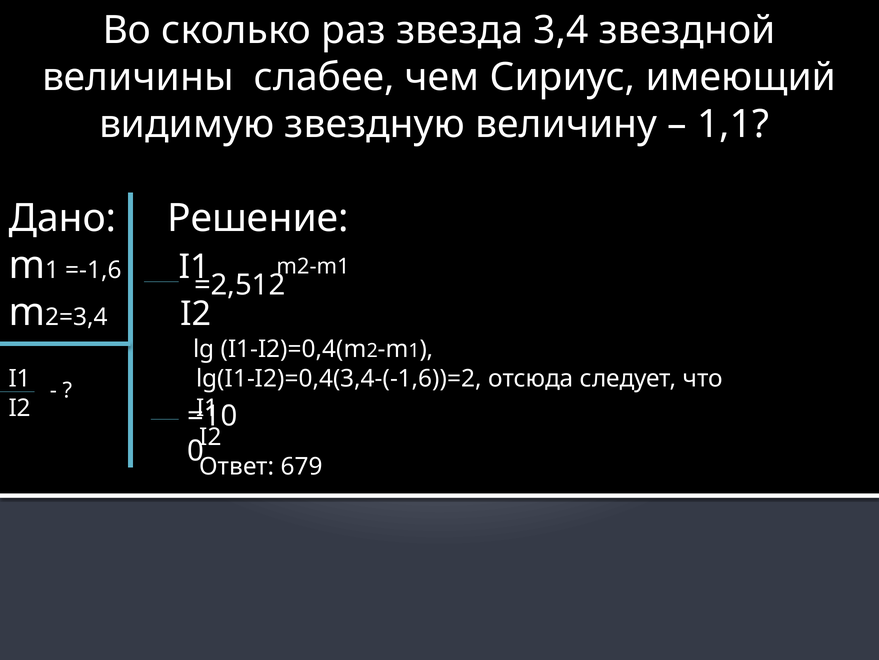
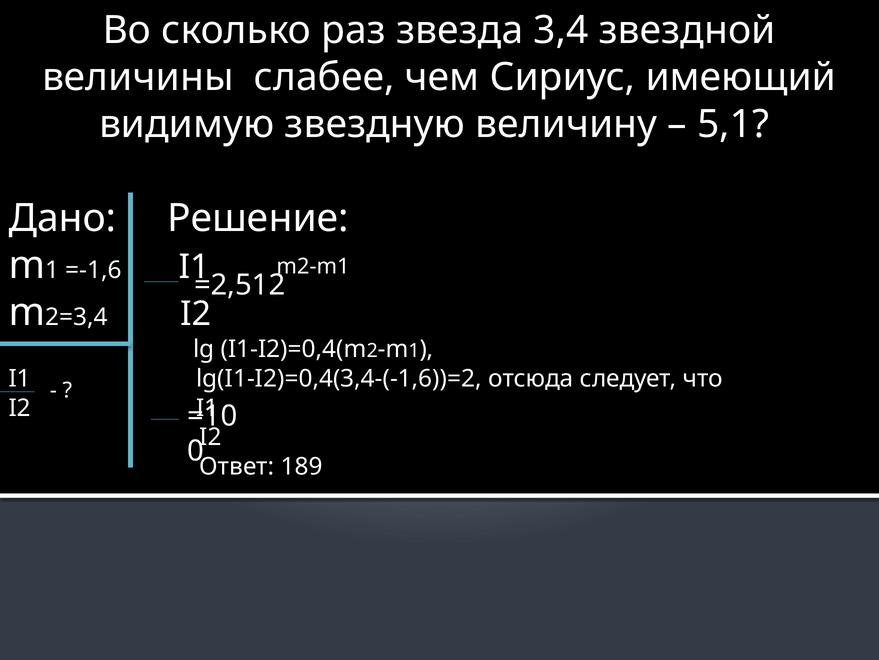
1,1: 1,1 -> 5,1 (733, 124)
679: 679 -> 189 (302, 466)
